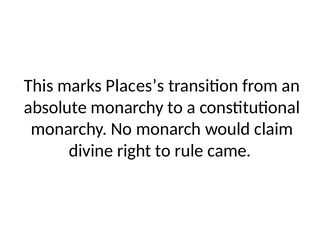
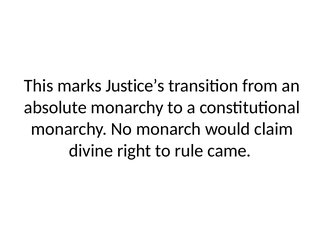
Places’s: Places’s -> Justice’s (135, 86)
